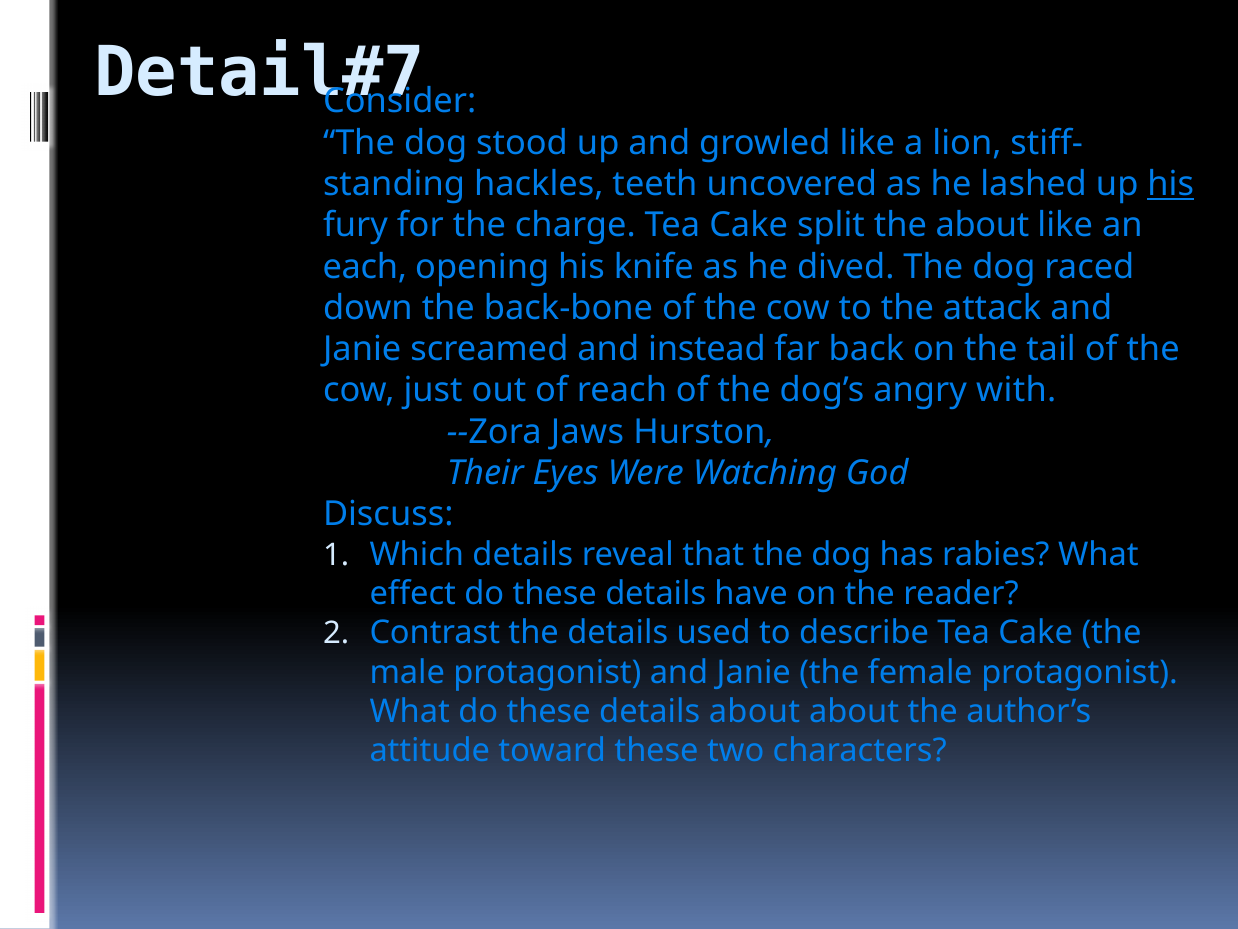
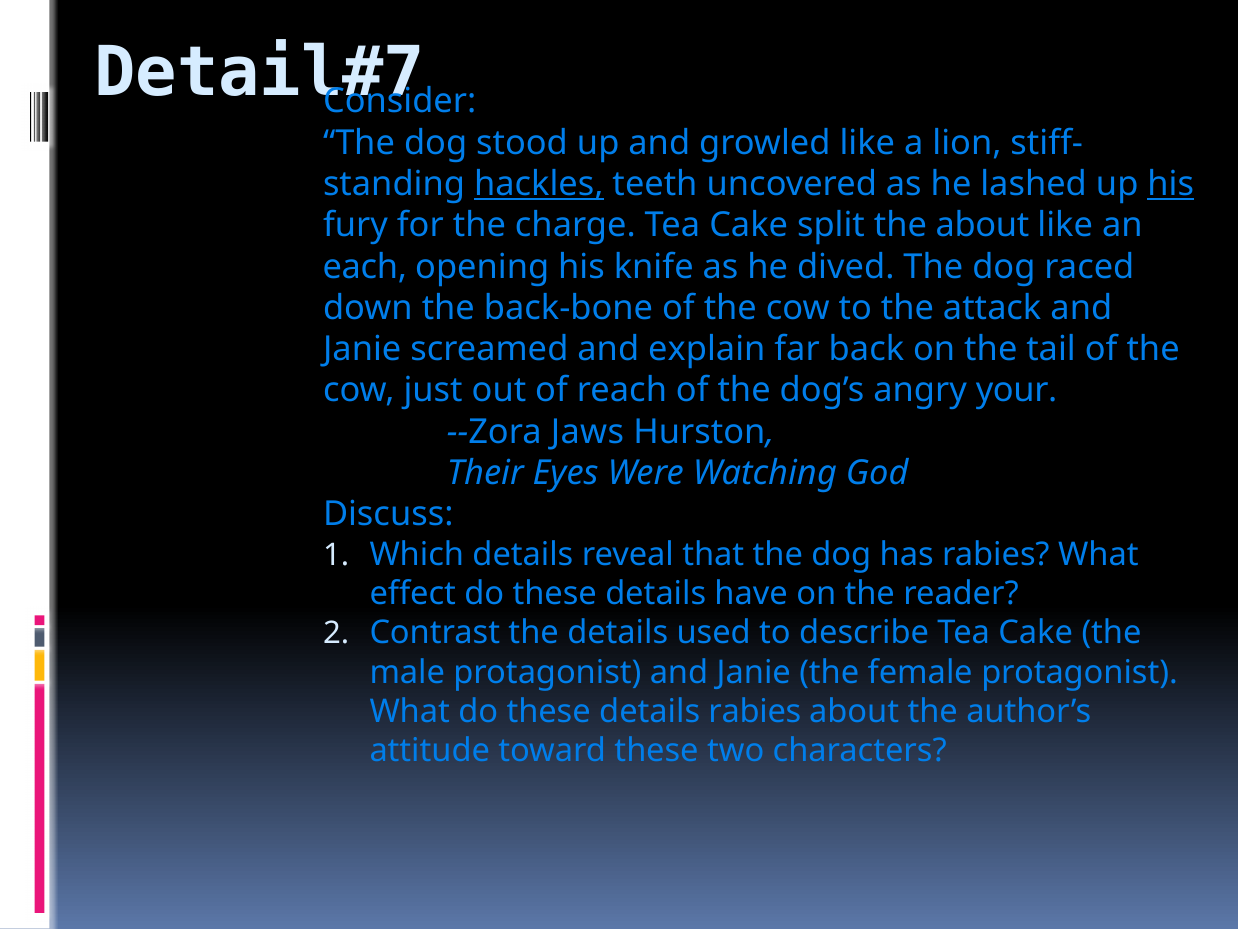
hackles underline: none -> present (539, 184)
instead: instead -> explain (707, 349)
with: with -> your (1017, 390)
details about: about -> rabies (755, 711)
